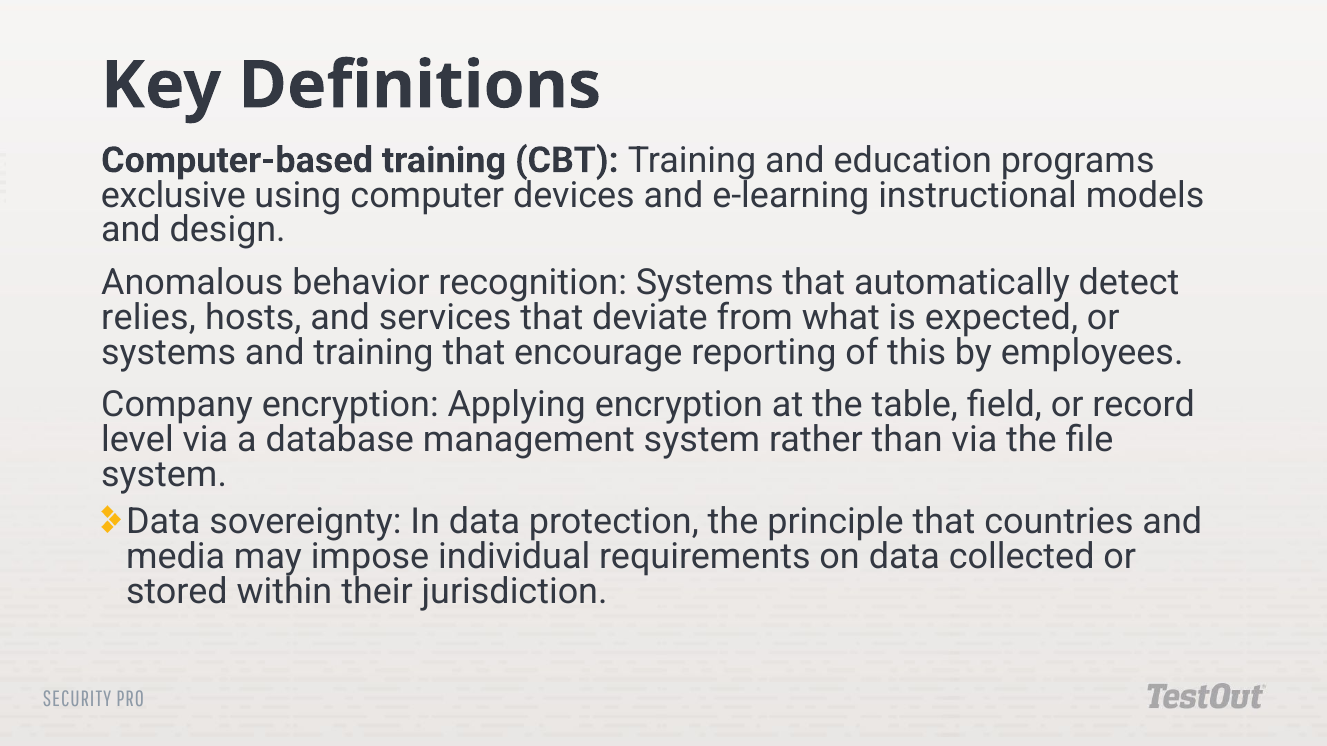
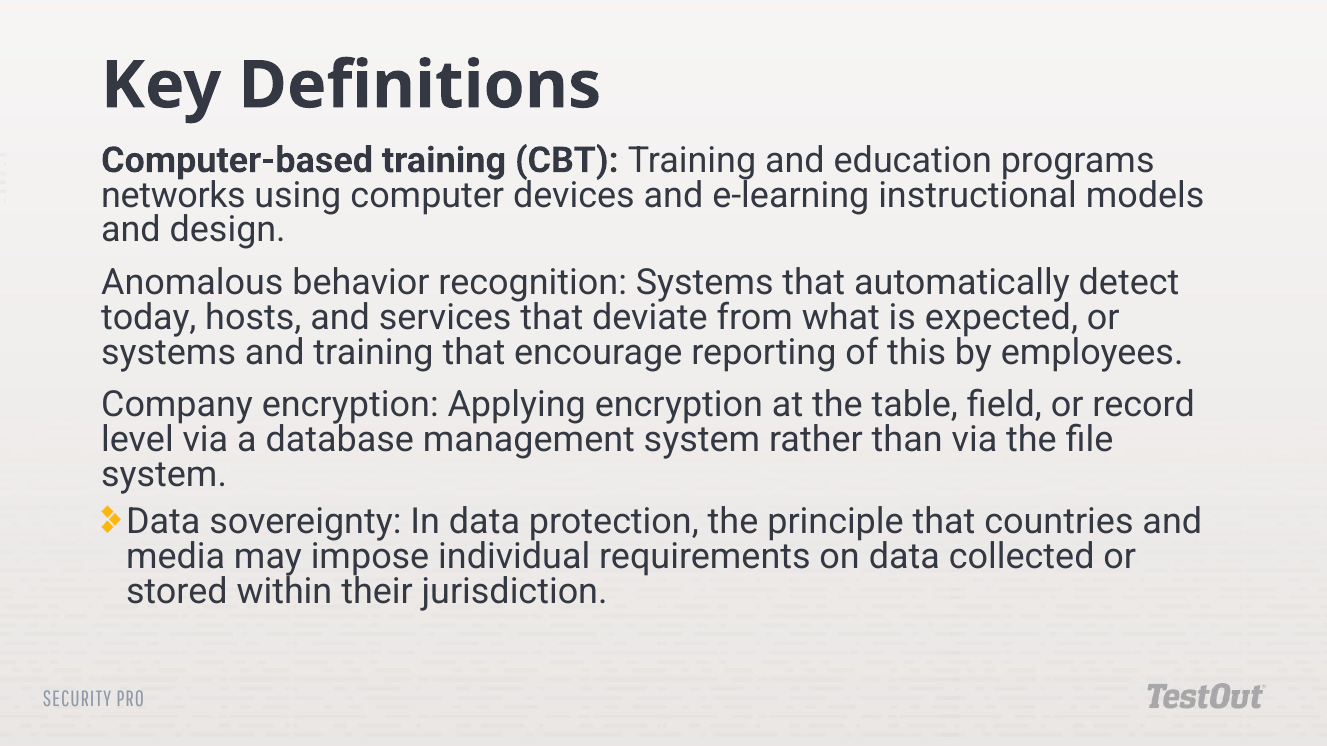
exclusive: exclusive -> networks (173, 195)
relies: relies -> today (149, 318)
